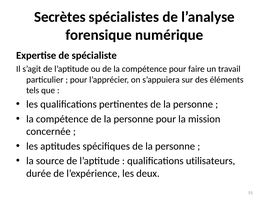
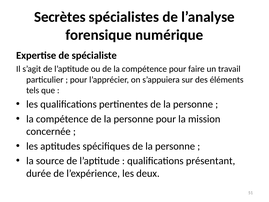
utilisateurs: utilisateurs -> présentant (211, 161)
